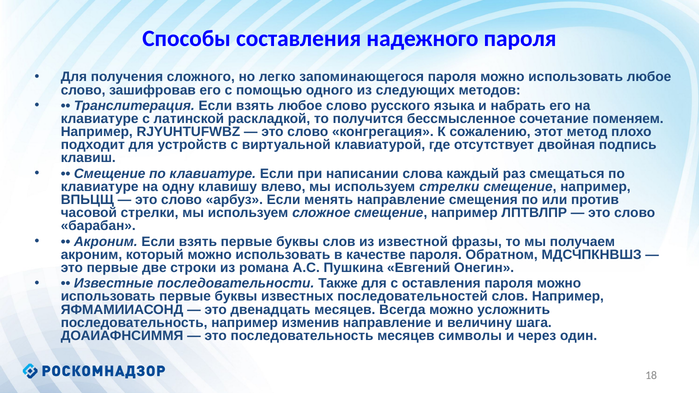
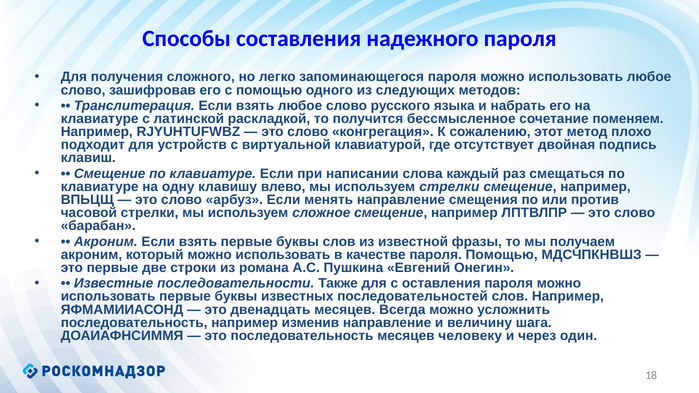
пароля Обратном: Обратном -> Помощью (502, 255)
символы: символы -> человеку (470, 336)
